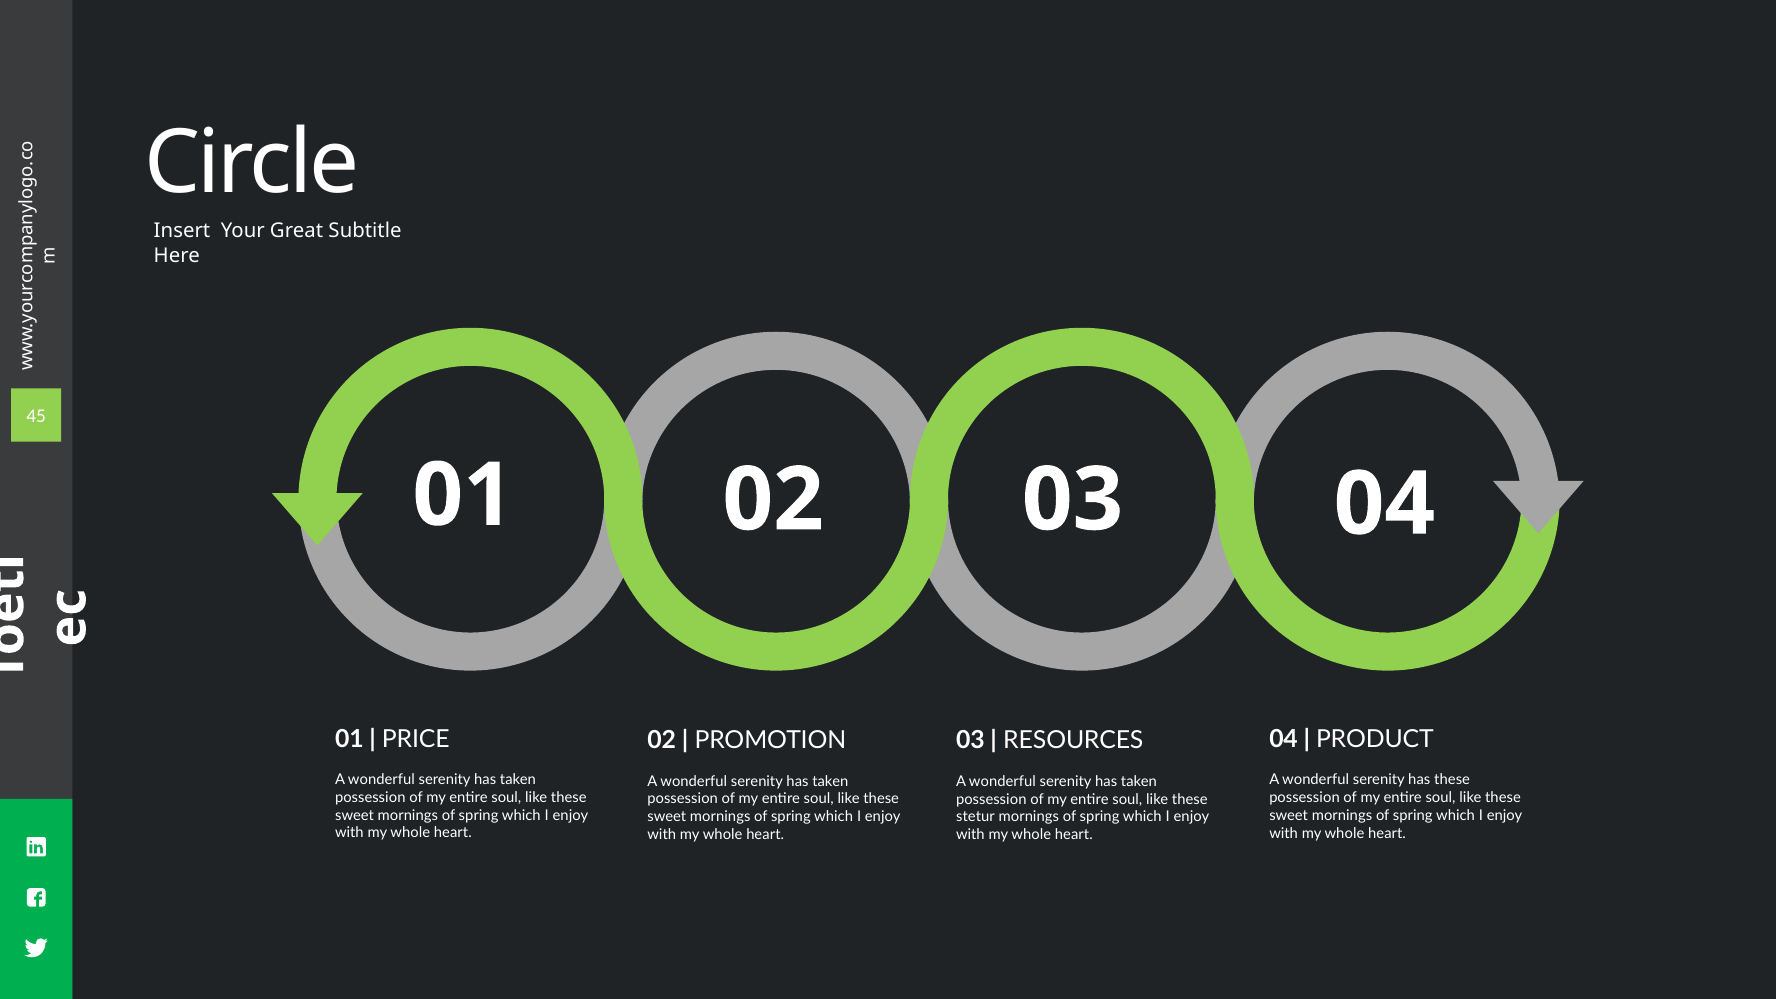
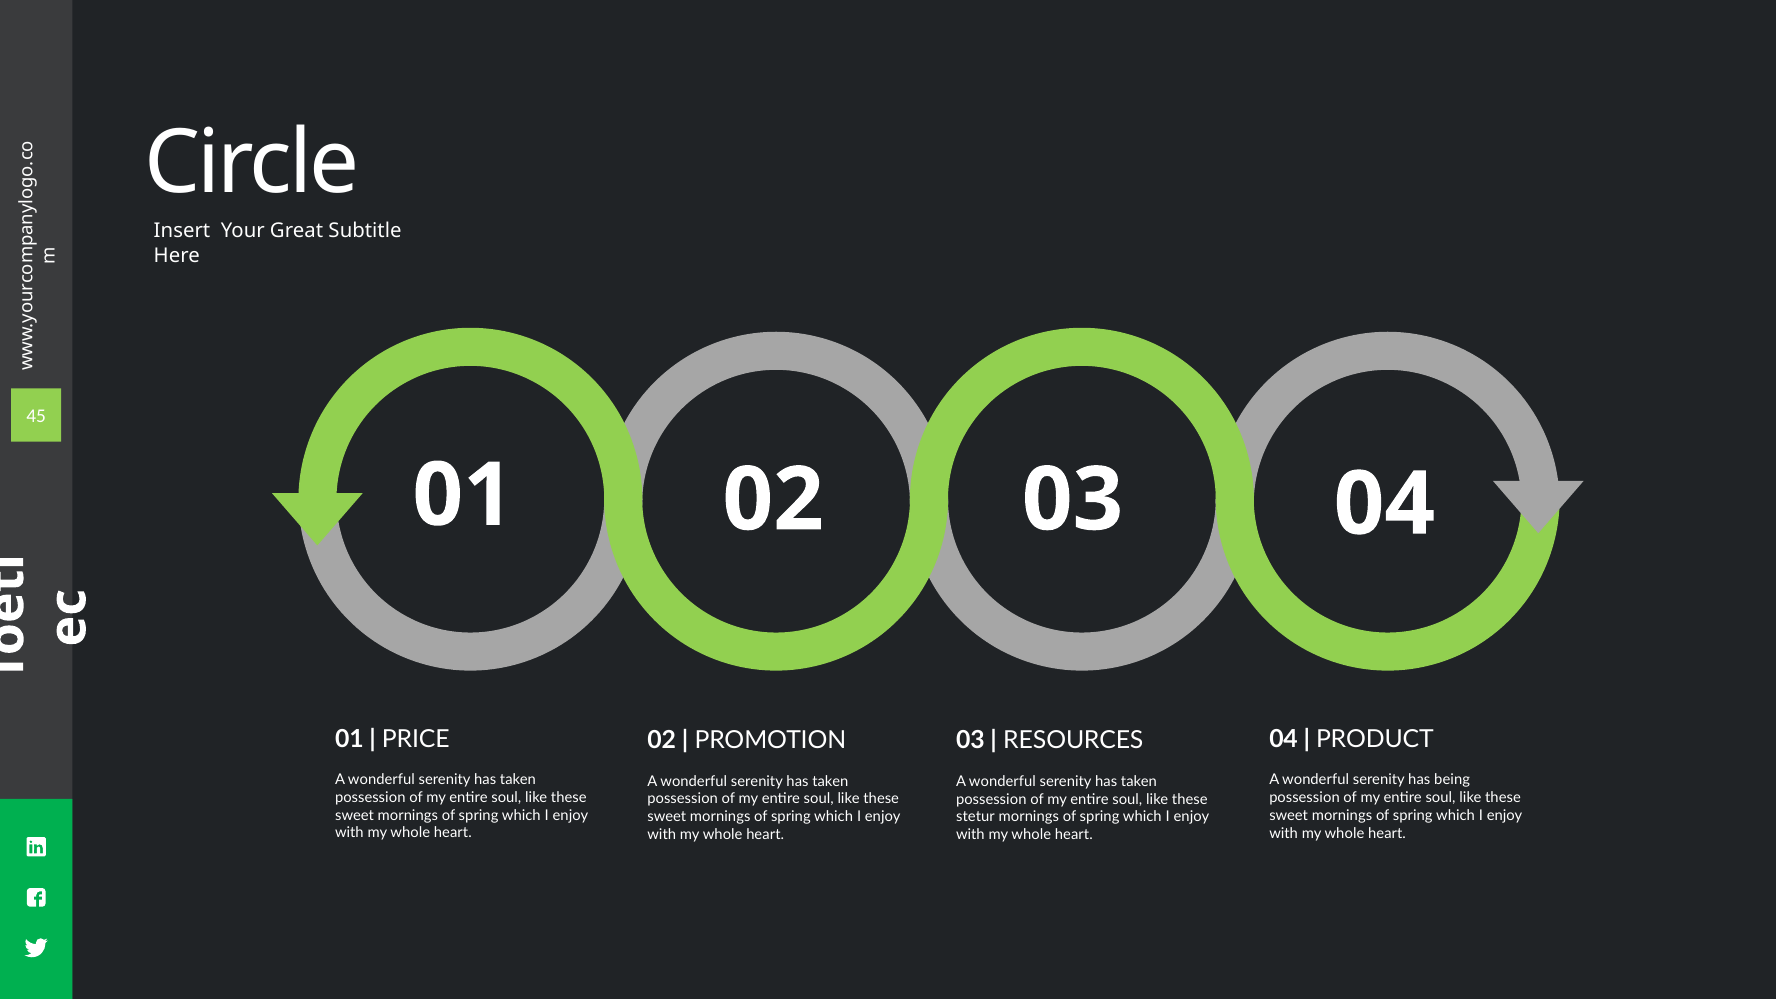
has these: these -> being (1452, 780)
